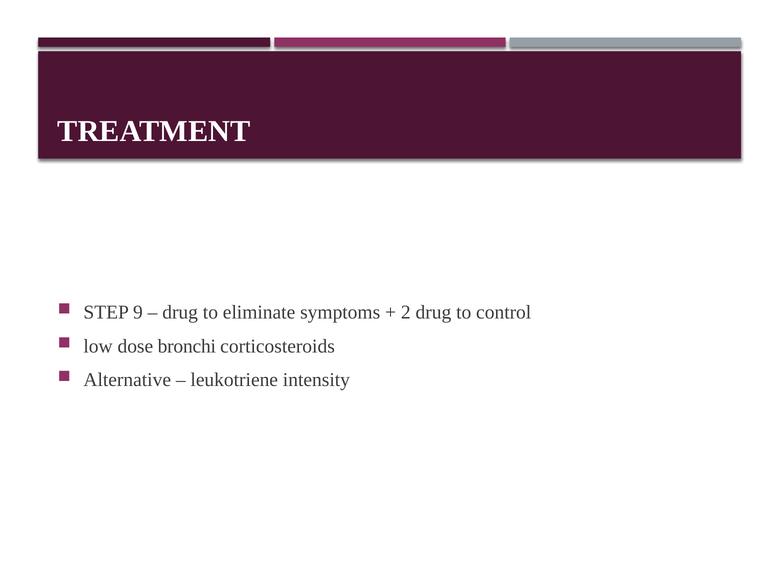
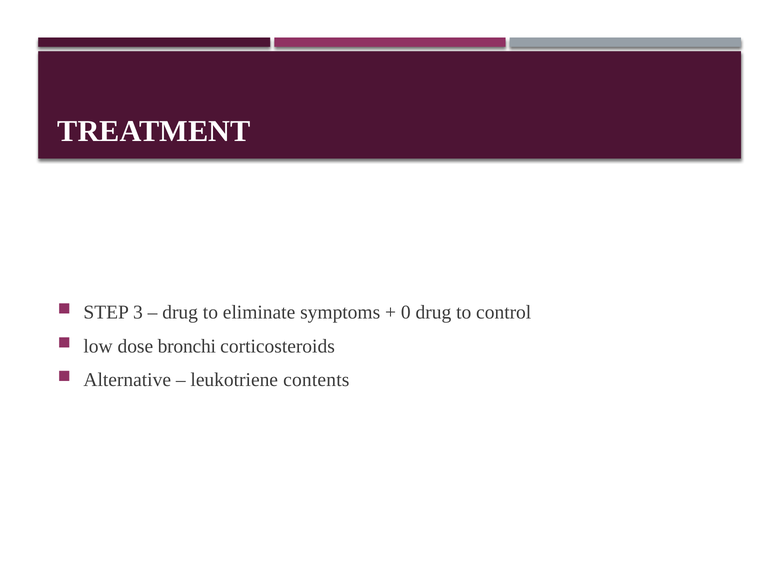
9: 9 -> 3 (138, 312)
2: 2 -> 0 (406, 312)
intensity: intensity -> contents (316, 380)
